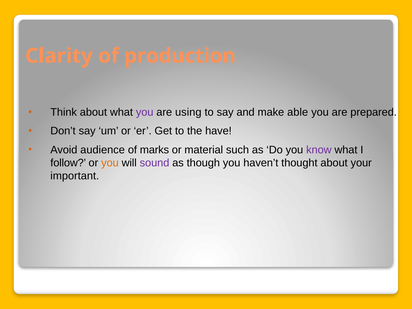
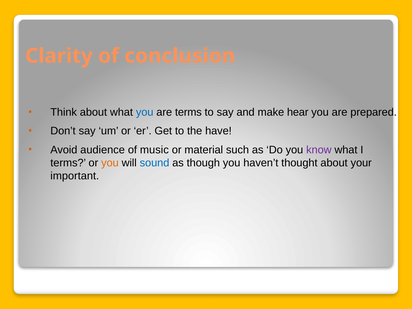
production: production -> conclusion (180, 56)
you colour: purple -> blue (145, 112)
are using: using -> terms (188, 112)
able: able -> hear (298, 112)
marks: marks -> music (154, 150)
follow: follow -> terms (68, 163)
sound colour: purple -> blue (155, 163)
